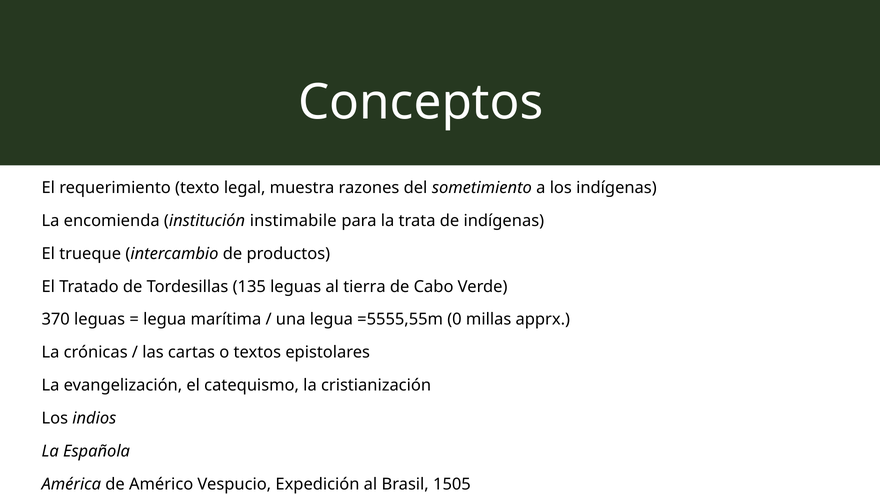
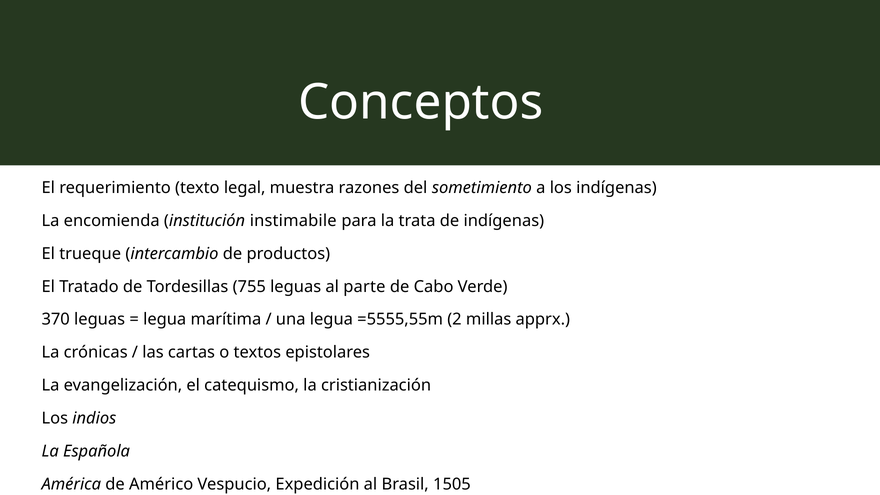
135: 135 -> 755 (249, 287)
tierra: tierra -> parte (364, 287)
0: 0 -> 2 (454, 320)
